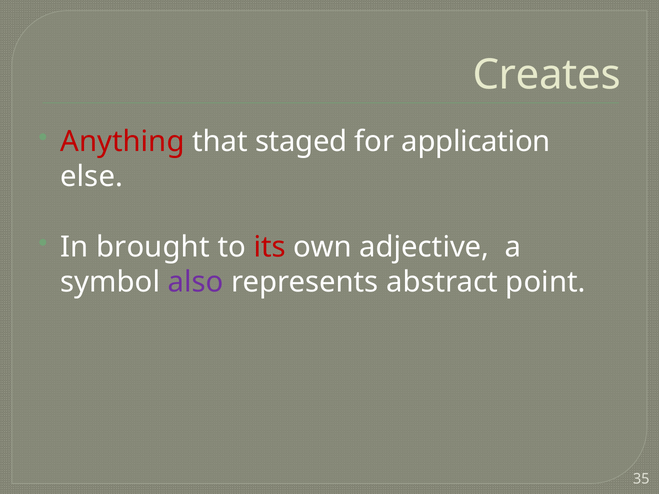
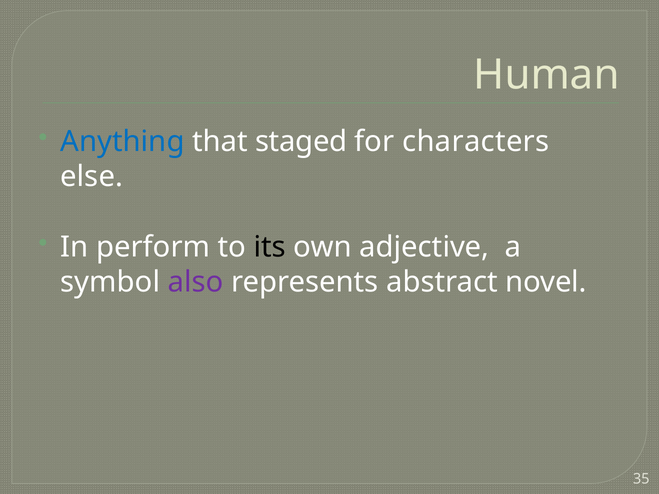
Creates: Creates -> Human (547, 75)
Anything colour: red -> blue (123, 142)
application: application -> characters (476, 142)
brought: brought -> perform (153, 247)
its colour: red -> black (270, 247)
point: point -> novel (546, 282)
